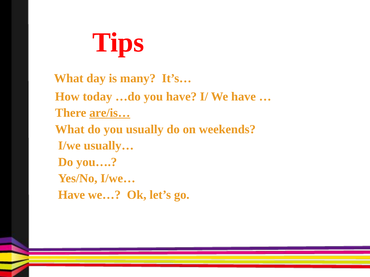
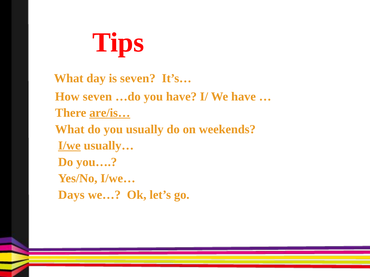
is many: many -> seven (138, 79)
How today: today -> seven (97, 97)
I/we underline: none -> present (69, 146)
Have: Have -> Days (71, 195)
